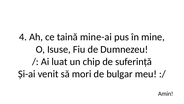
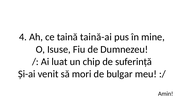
mine-ai: mine-ai -> taină-ai (96, 37)
